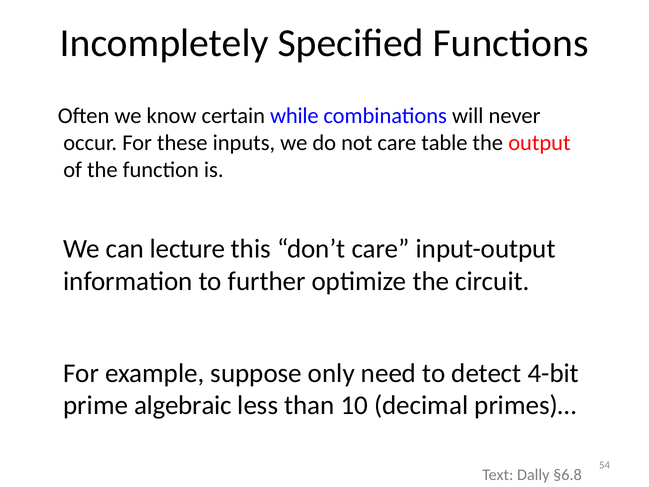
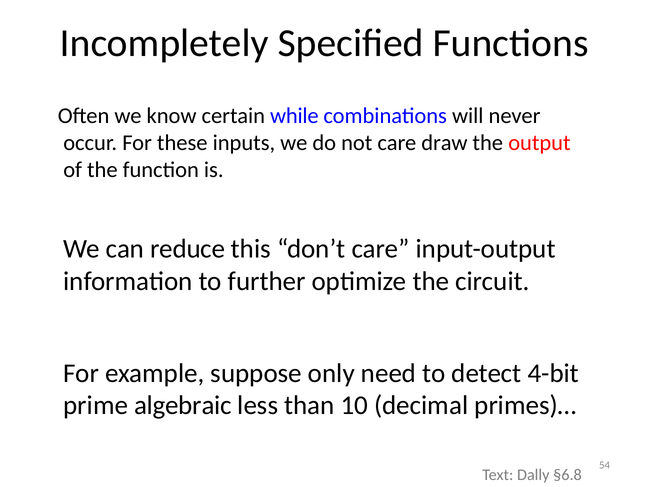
table: table -> draw (444, 143)
lecture: lecture -> reduce (188, 249)
